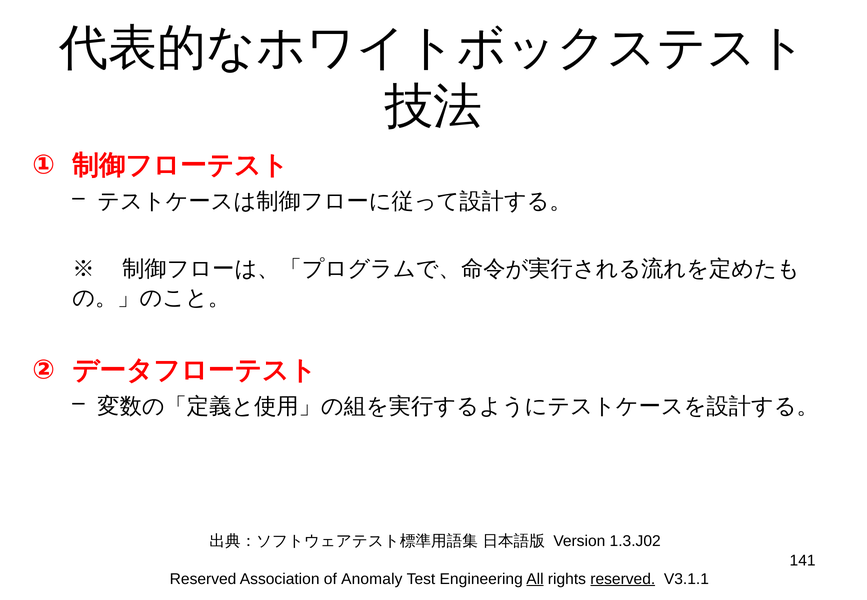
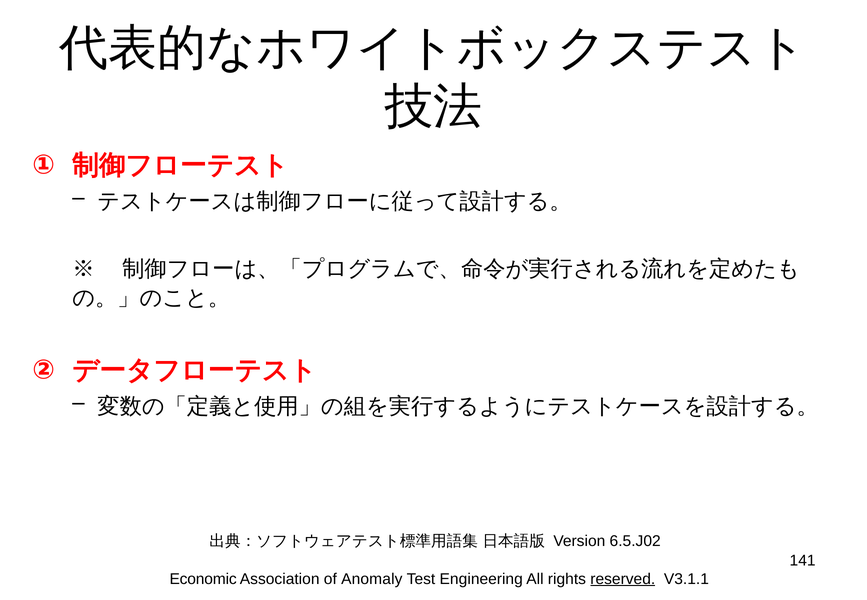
1.3.J02: 1.3.J02 -> 6.5.J02 (635, 541)
Reserved: Reserved -> Economic (203, 579)
All underline: present -> none (535, 579)
